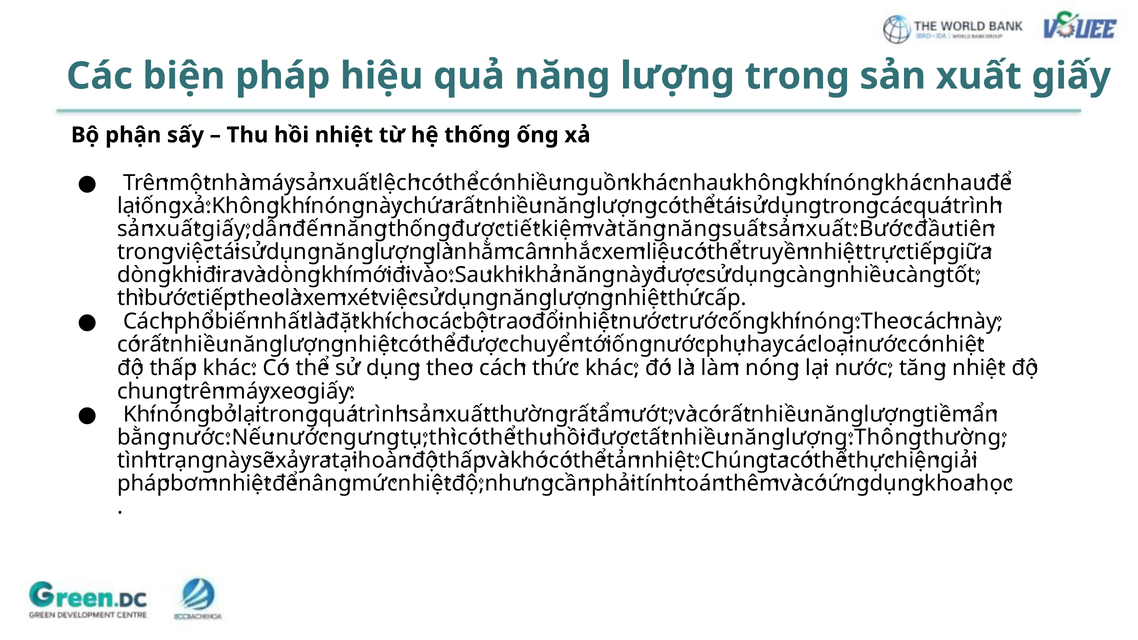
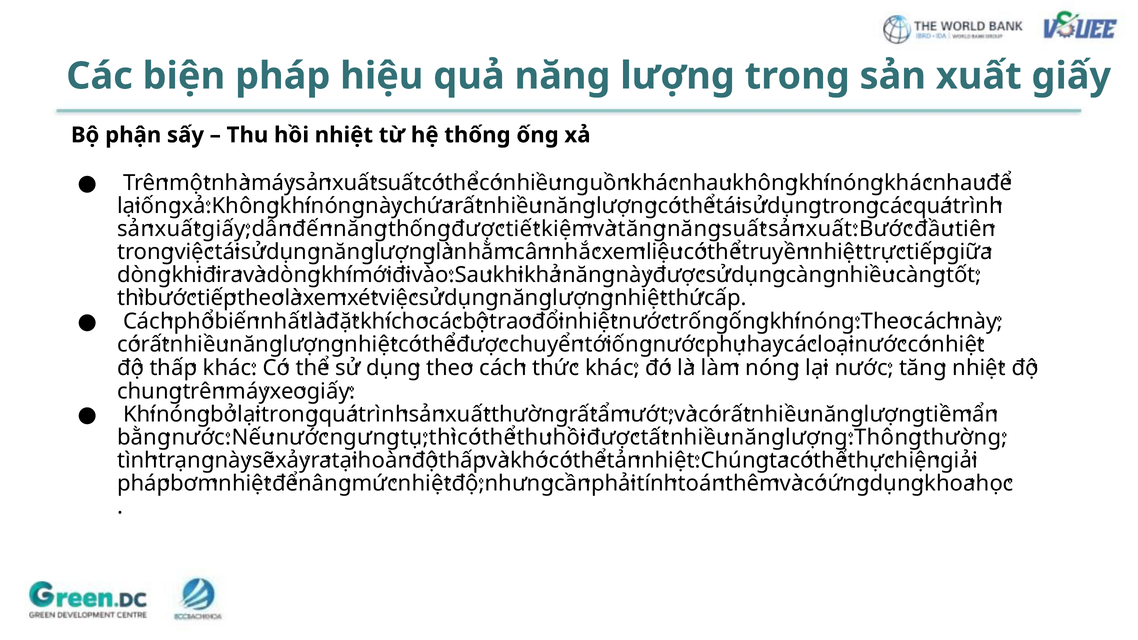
lệch: lệch -> suất (400, 183)
trước: trước -> trống (700, 321)
